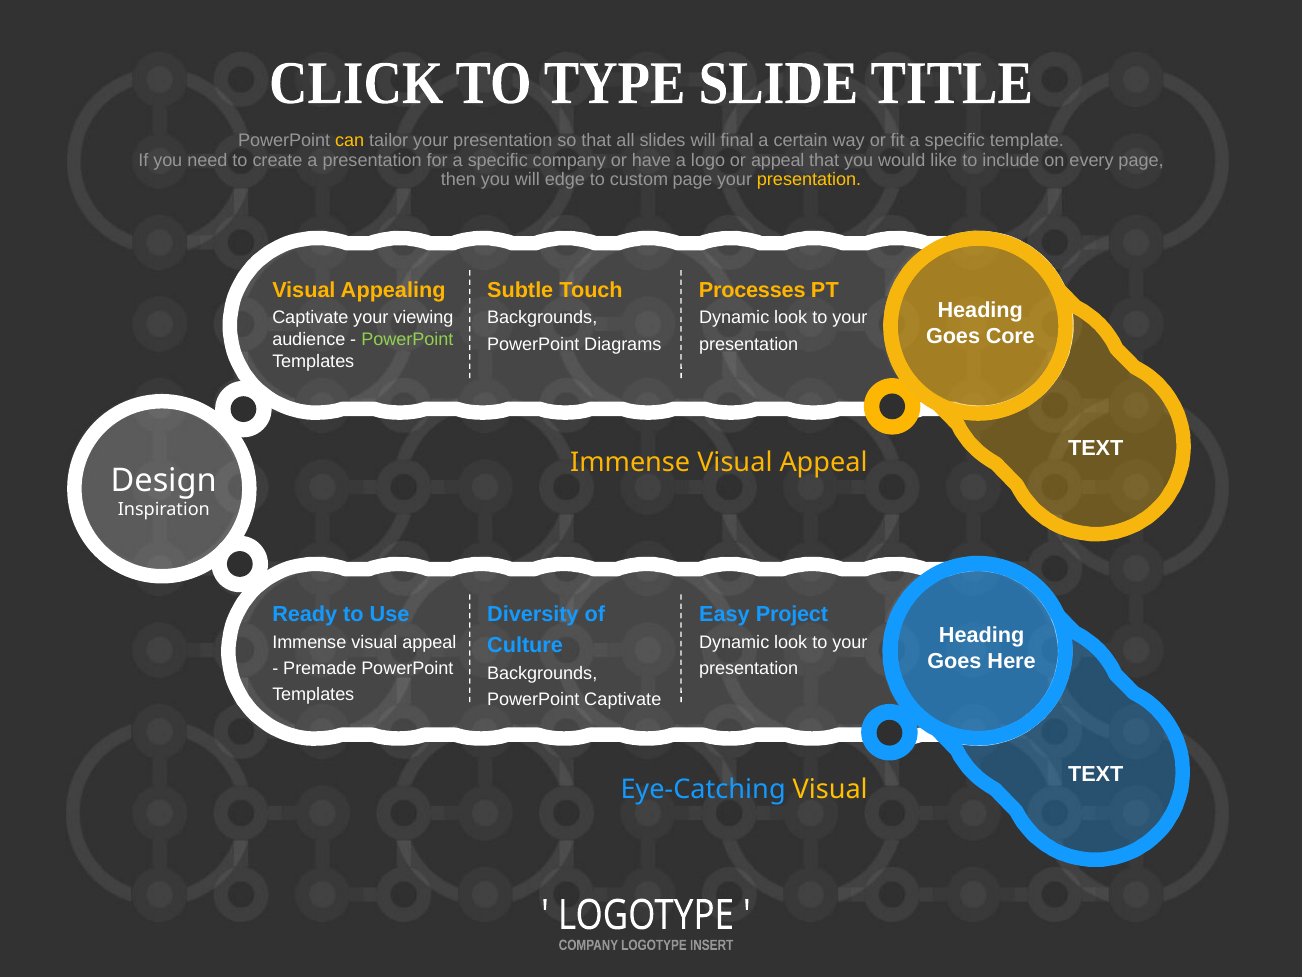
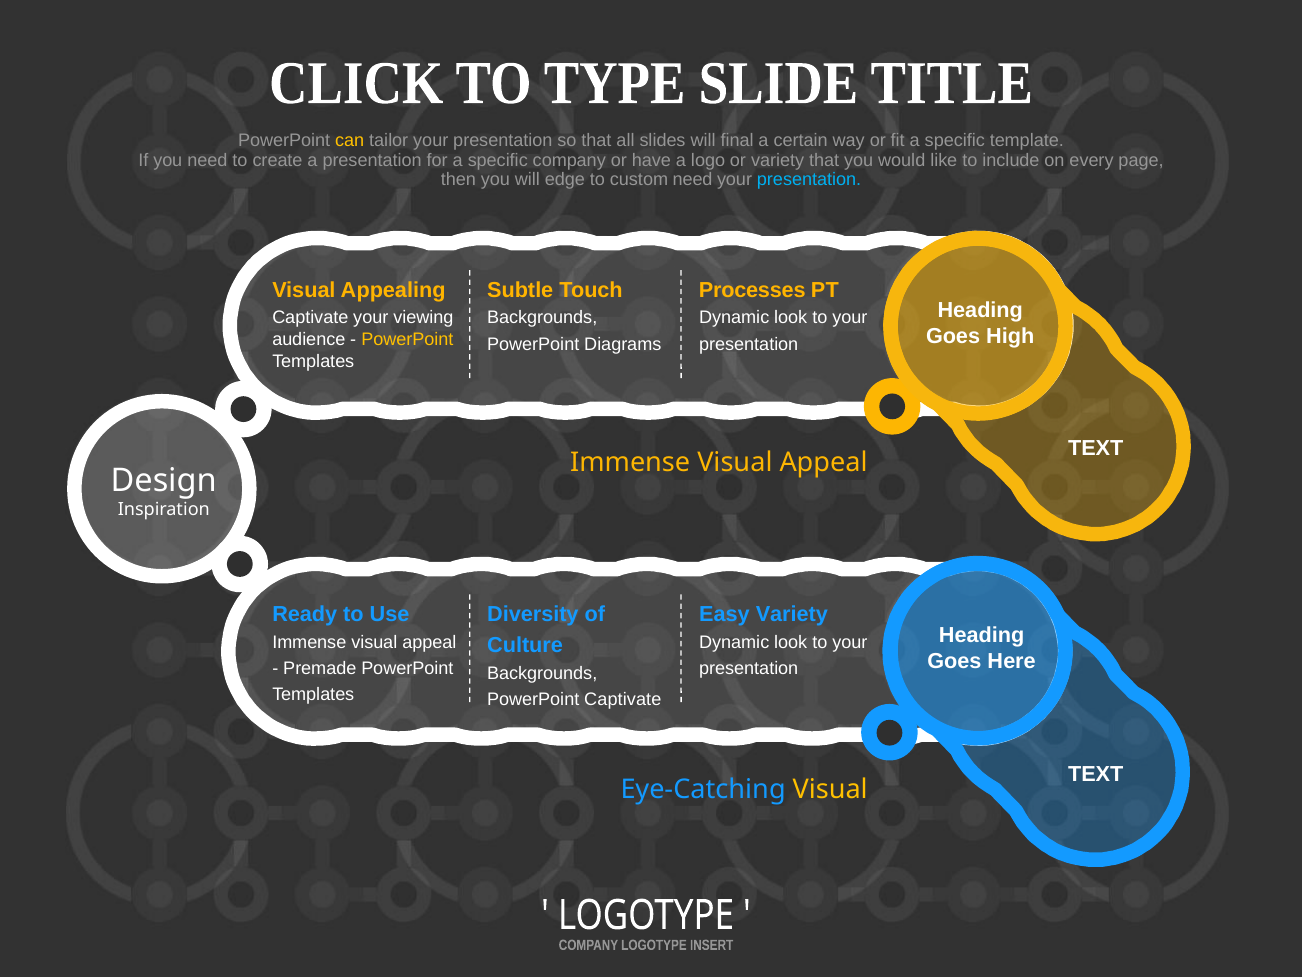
or appeal: appeal -> variety (778, 160)
custom page: page -> need (693, 180)
presentation colour: yellow -> light blue (809, 180)
Core: Core -> High (1010, 336)
PowerPoint colour: light green -> yellow (407, 340)
Easy Project: Project -> Variety (792, 614)
